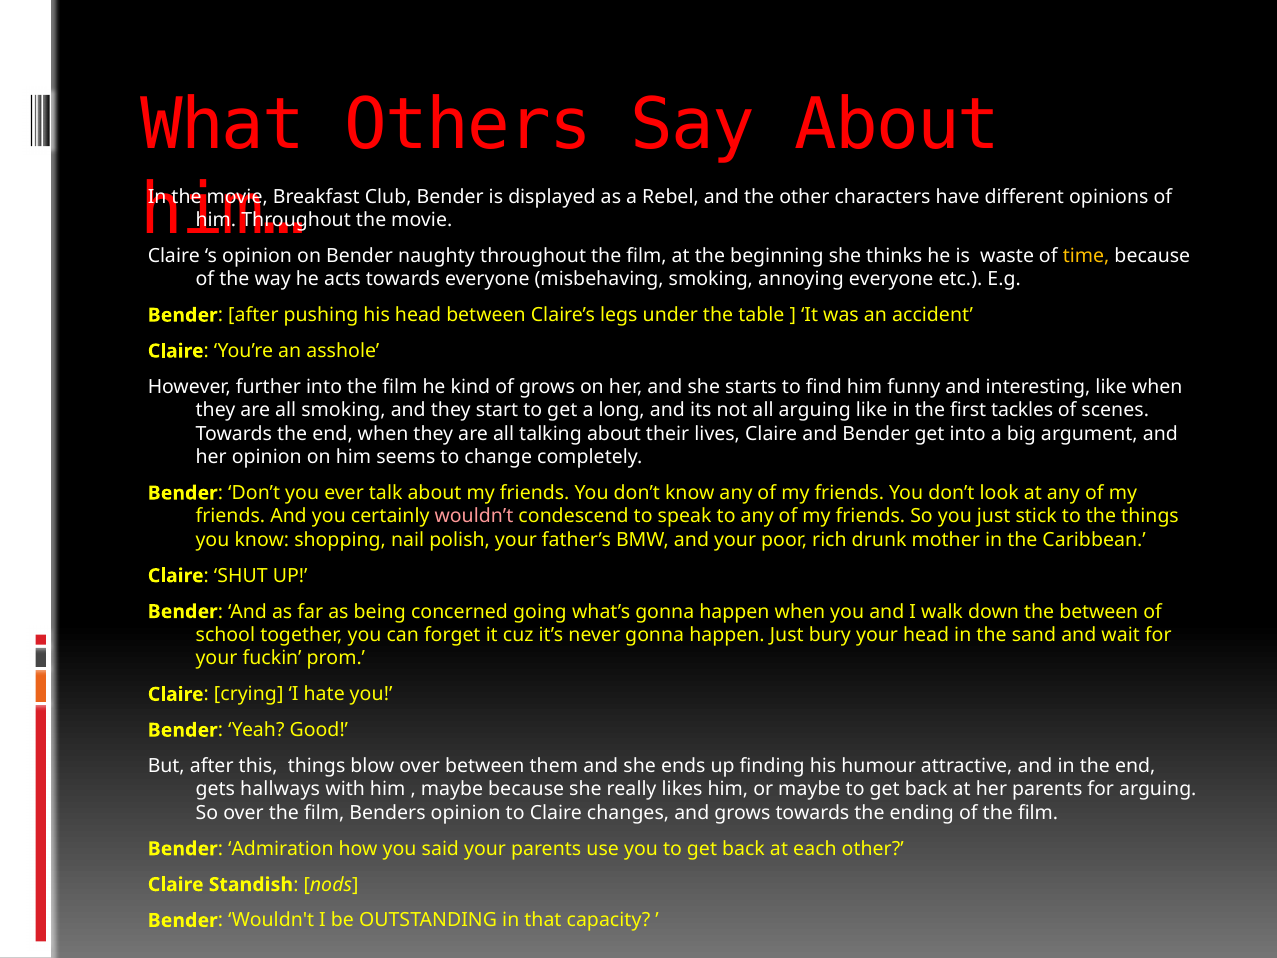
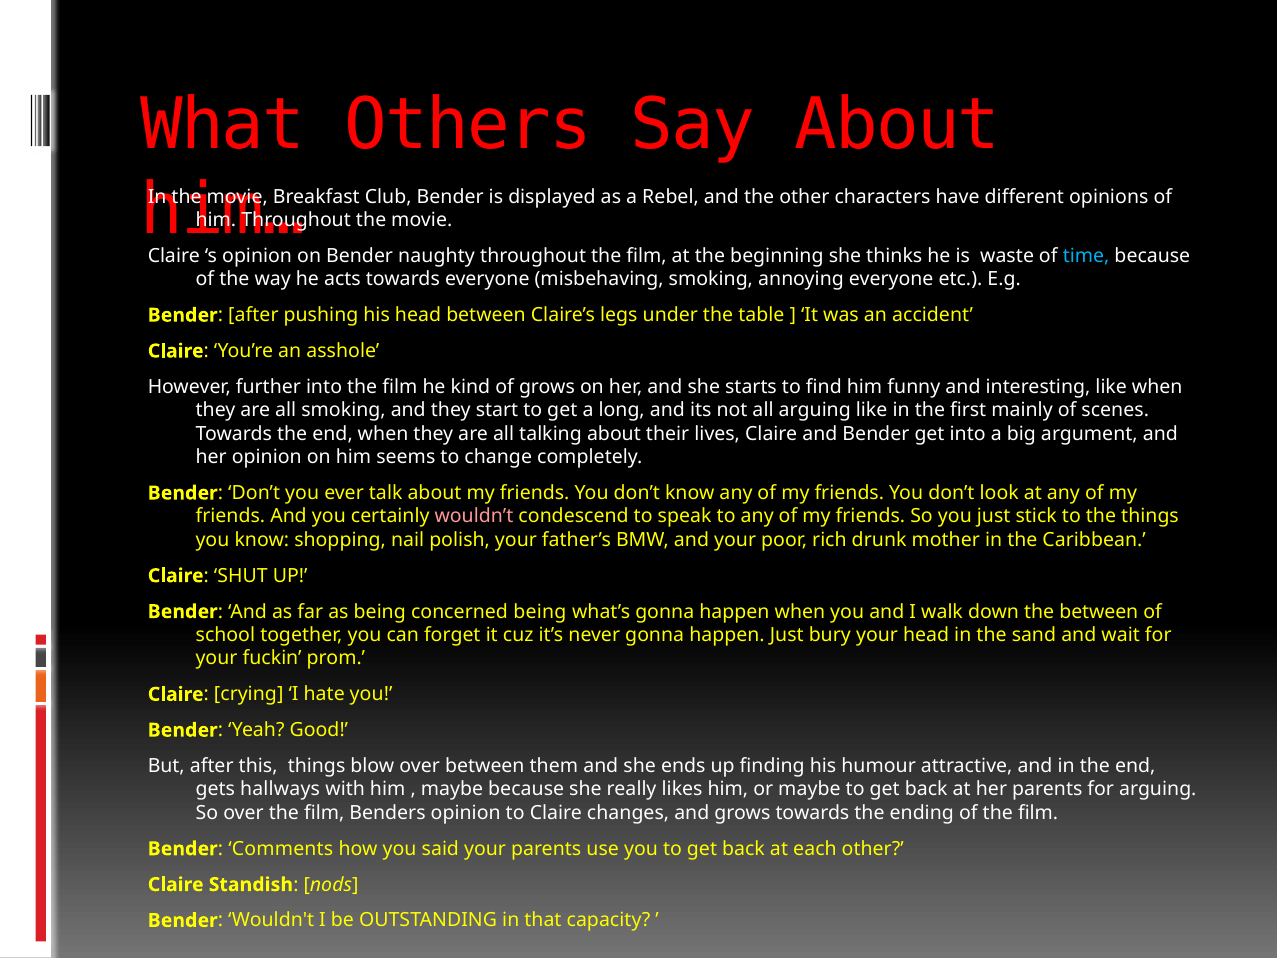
time colour: yellow -> light blue (1086, 256)
tackles: tackles -> mainly (1022, 410)
concerned going: going -> being (540, 611)
Admiration: Admiration -> Comments (281, 849)
